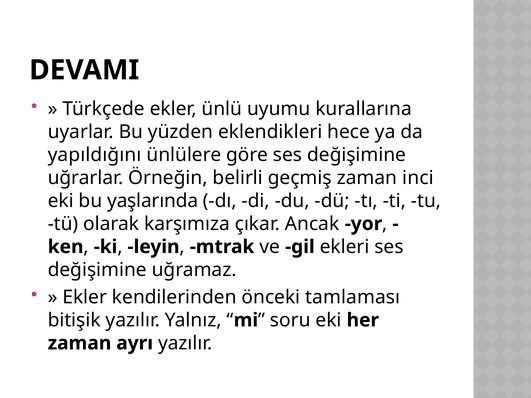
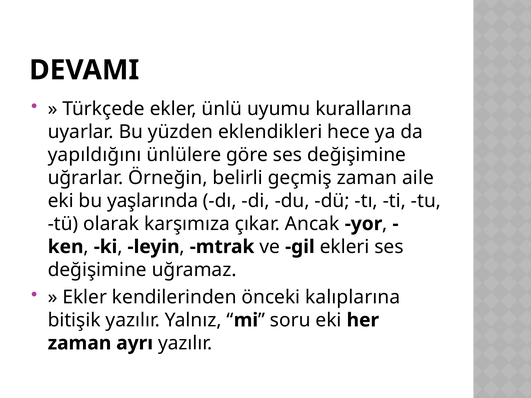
inci: inci -> aile (418, 178)
tamlaması: tamlaması -> kalıplarına (353, 297)
